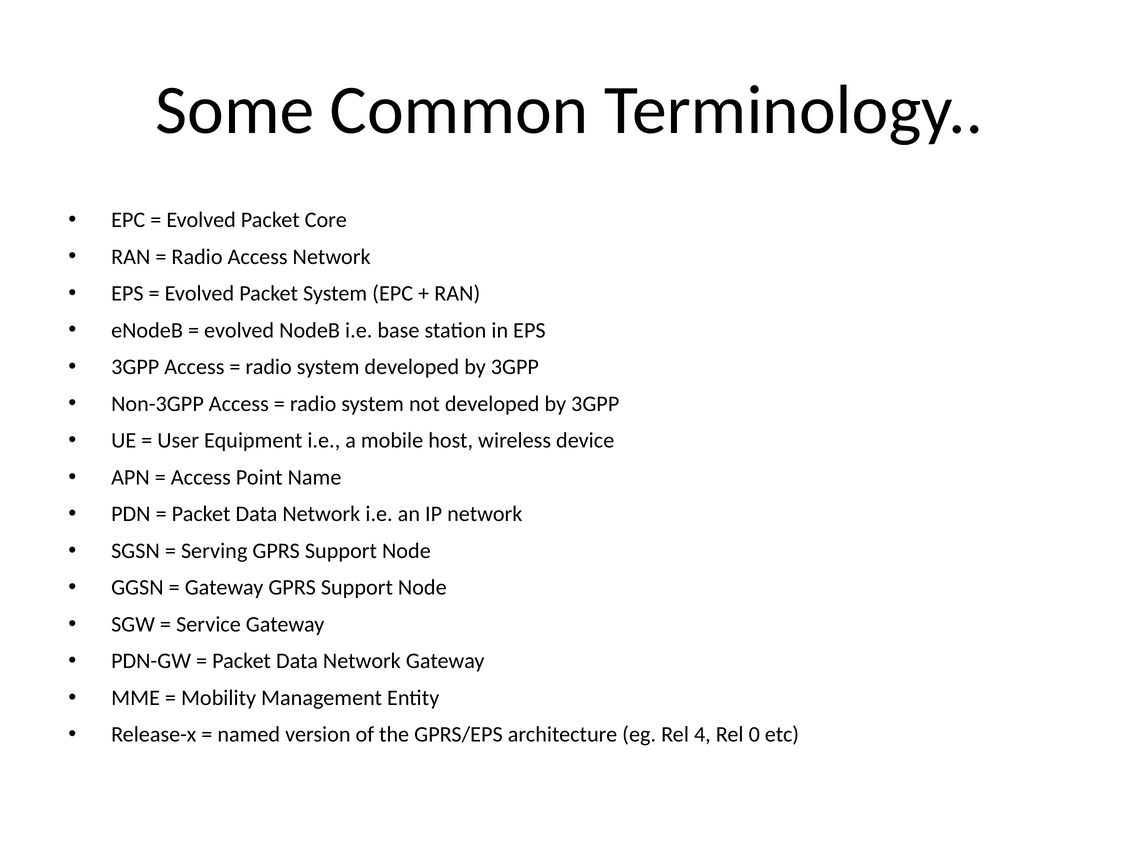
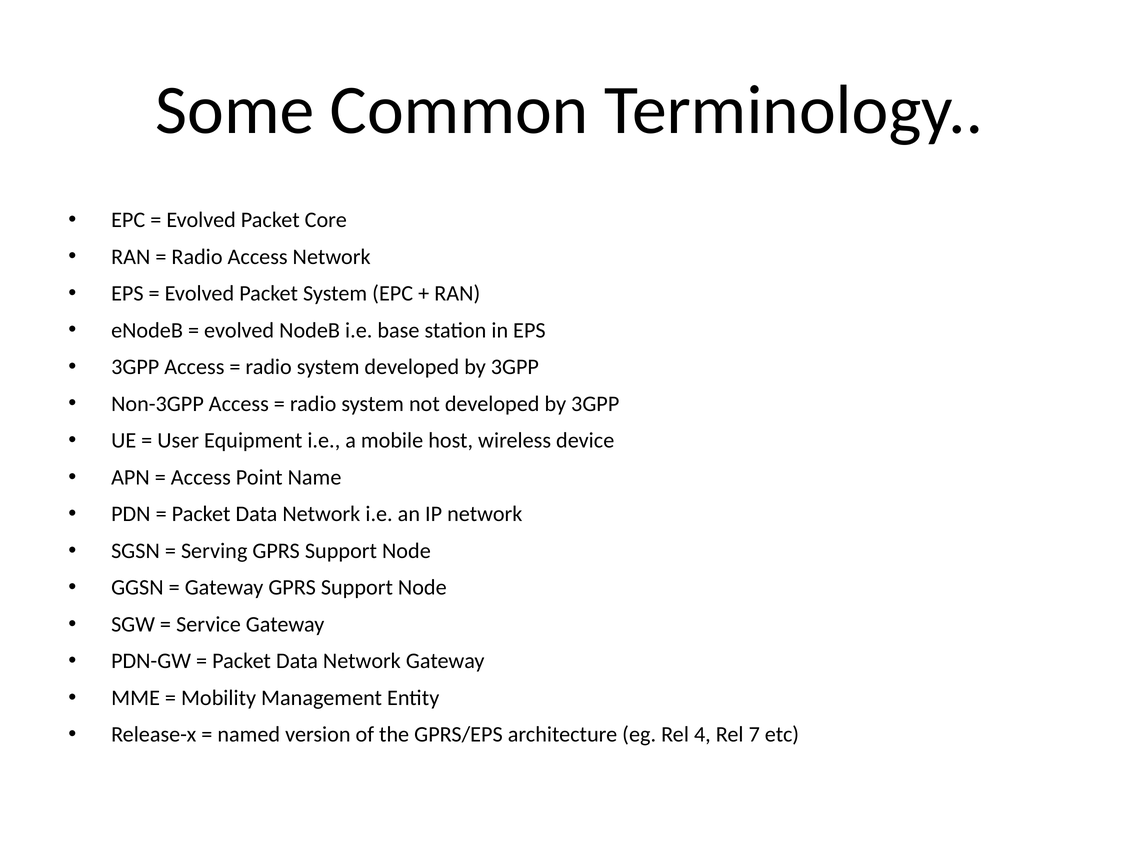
0: 0 -> 7 (754, 735)
